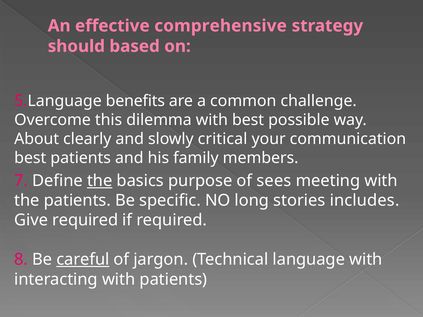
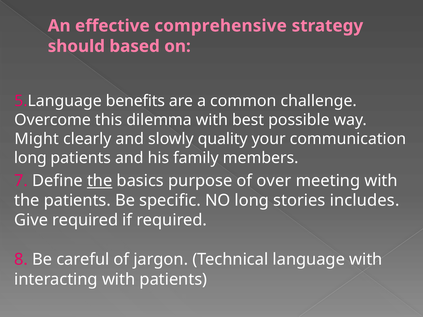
About: About -> Might (37, 139)
critical: critical -> quality (223, 139)
best: best -> long (30, 158)
sees: sees -> over (274, 181)
careful underline: present -> none (83, 260)
